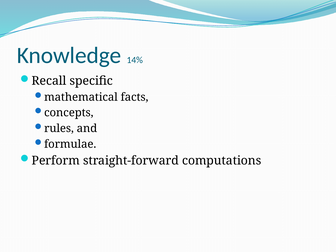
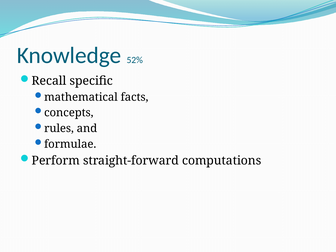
14%: 14% -> 52% (135, 60)
